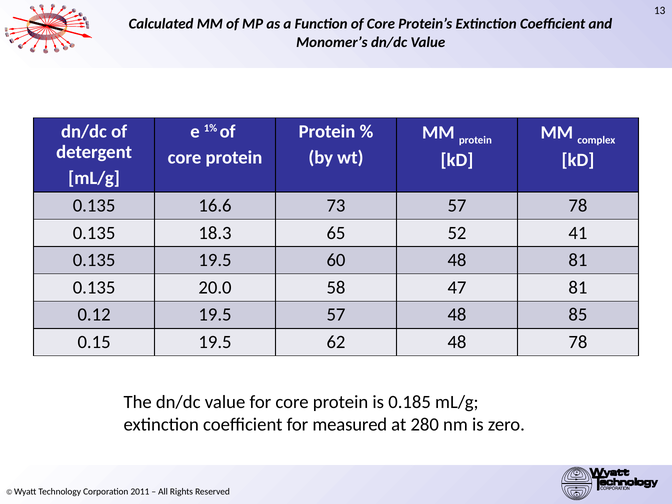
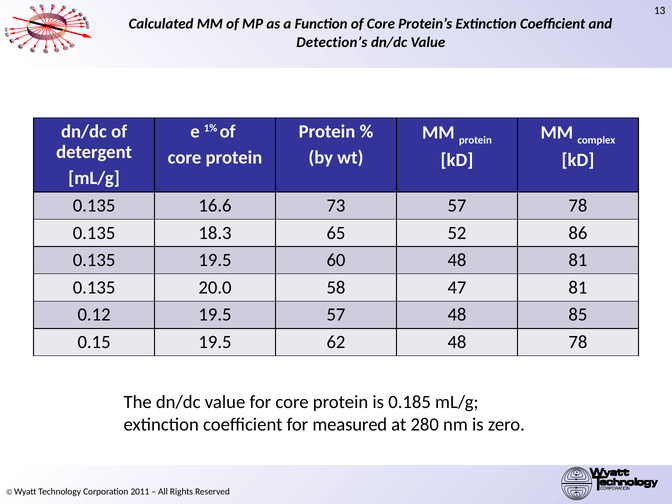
Monomer’s: Monomer’s -> Detection’s (332, 42)
41: 41 -> 86 (578, 233)
